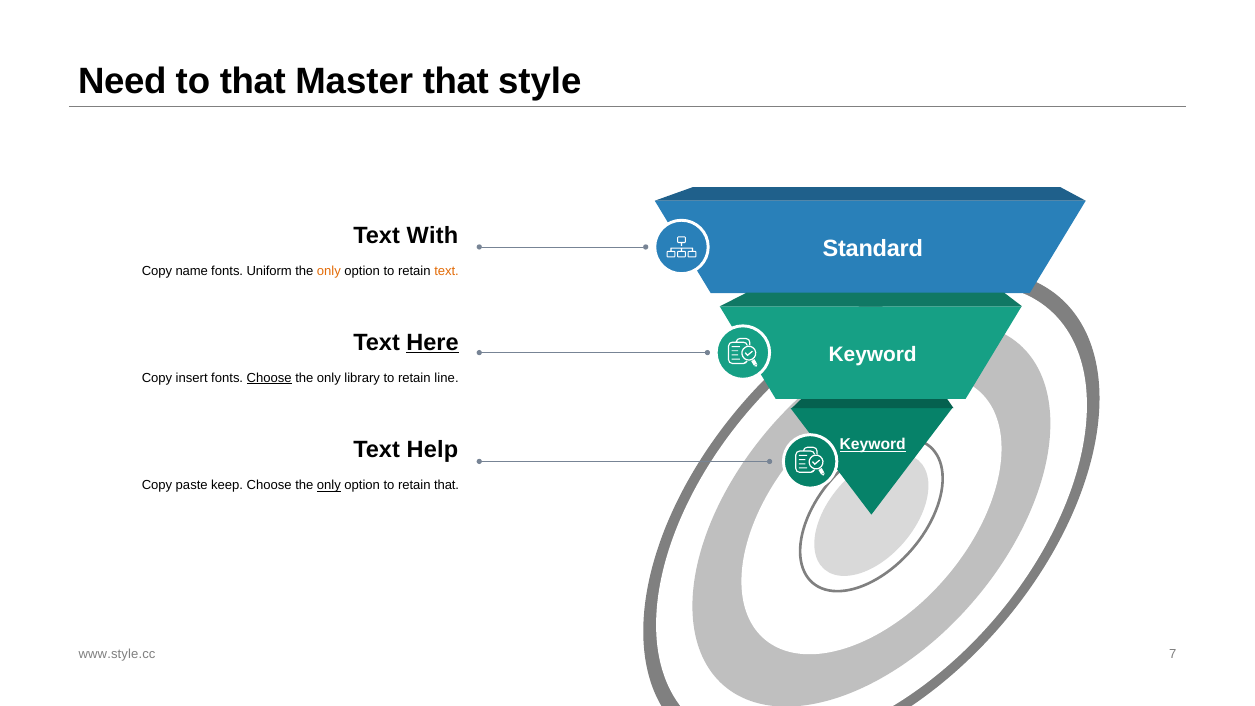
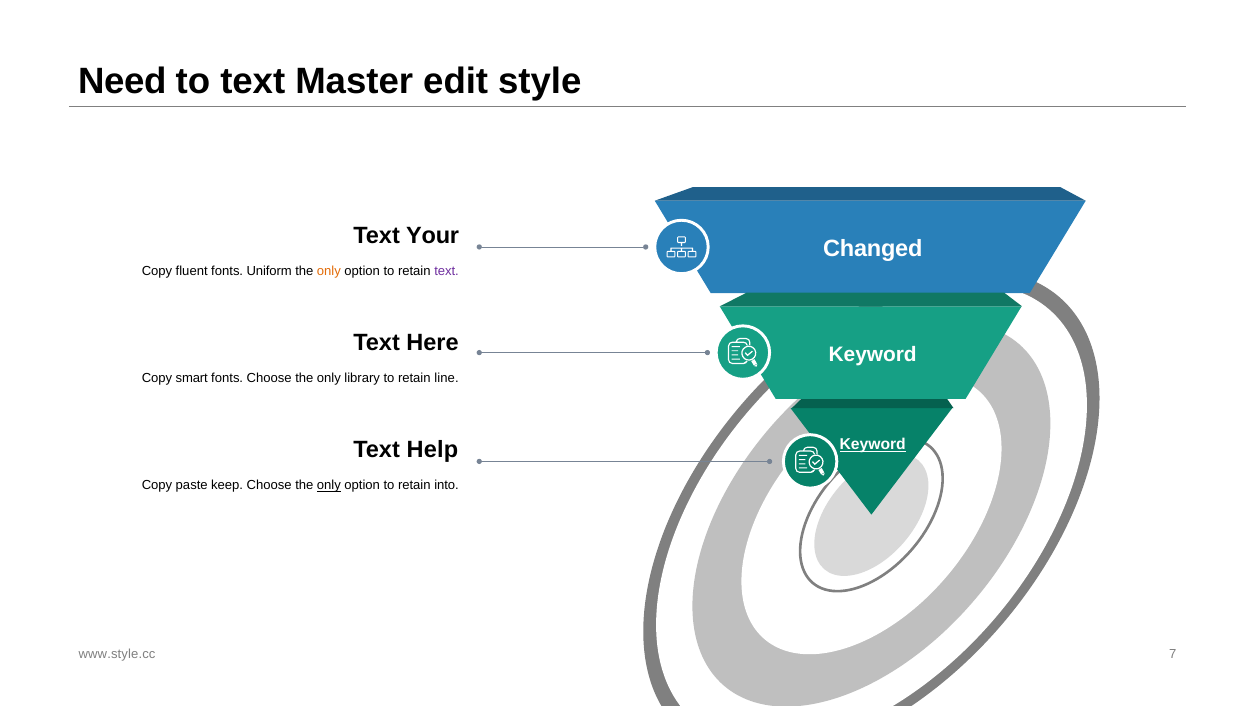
to that: that -> text (253, 81)
Master that: that -> edit (456, 81)
With: With -> Your (433, 235)
Standard: Standard -> Changed (873, 249)
name: name -> fluent (192, 271)
text colour: orange -> purple (447, 271)
Here underline: present -> none (432, 343)
insert: insert -> smart (192, 378)
Choose underline: present -> none (269, 378)
retain that: that -> into (447, 485)
